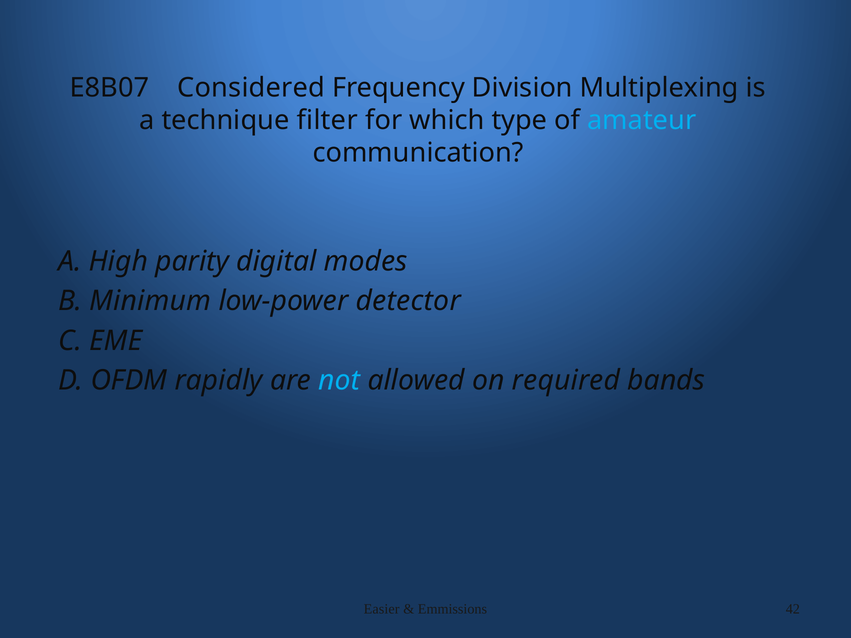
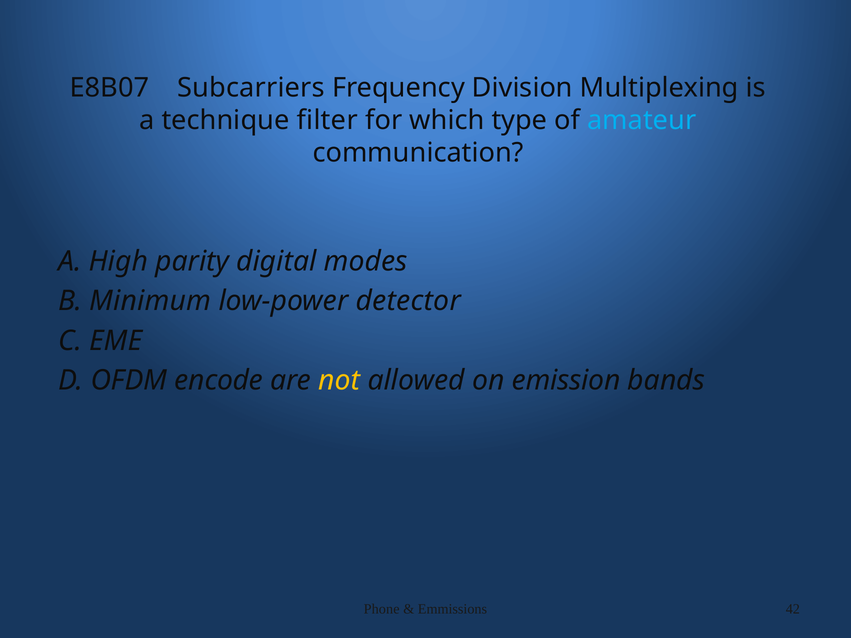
Considered: Considered -> Subcarriers (251, 88)
rapidly: rapidly -> encode (219, 381)
not colour: light blue -> yellow (339, 381)
required: required -> emission (566, 381)
Easier: Easier -> Phone (382, 610)
